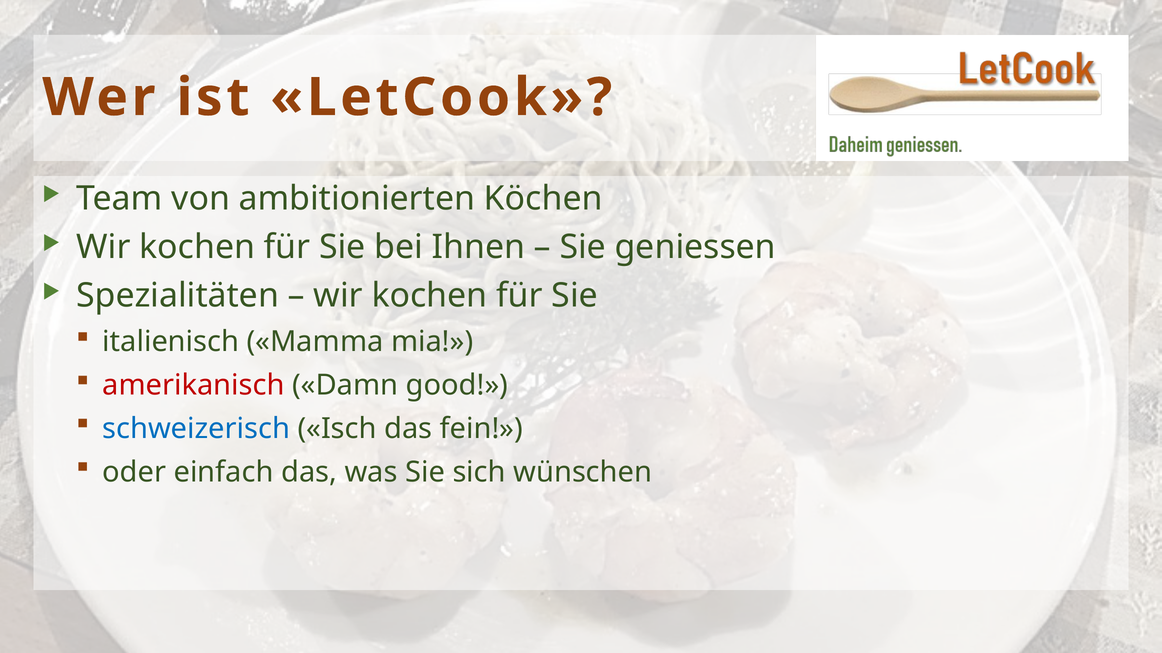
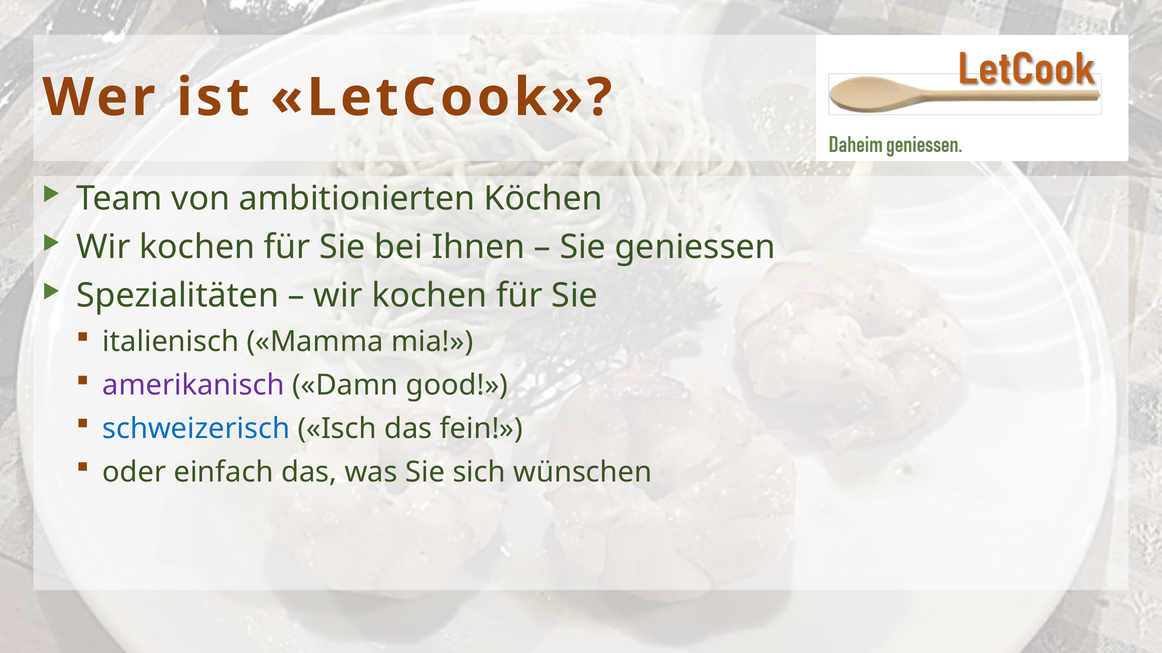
amerikanisch colour: red -> purple (194, 386)
